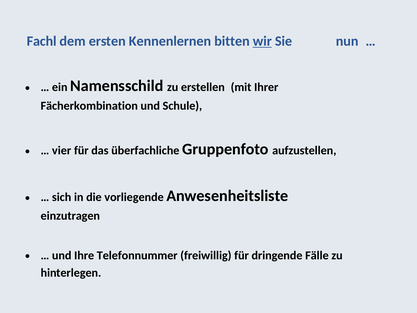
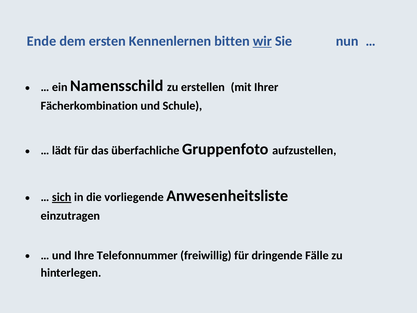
Fachl: Fachl -> Ende (41, 41)
vier: vier -> lädt (62, 150)
sich underline: none -> present (62, 197)
